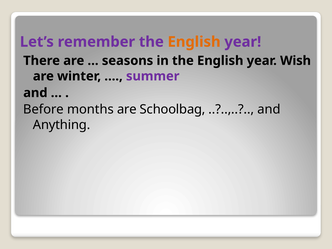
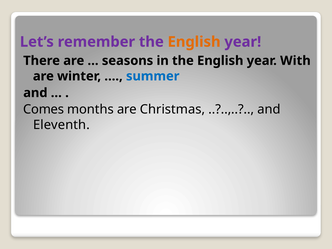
Wish: Wish -> With (295, 61)
summer colour: purple -> blue (153, 76)
Before: Before -> Comes (44, 109)
Schoolbag: Schoolbag -> Christmas (172, 109)
Anything: Anything -> Eleventh (61, 125)
